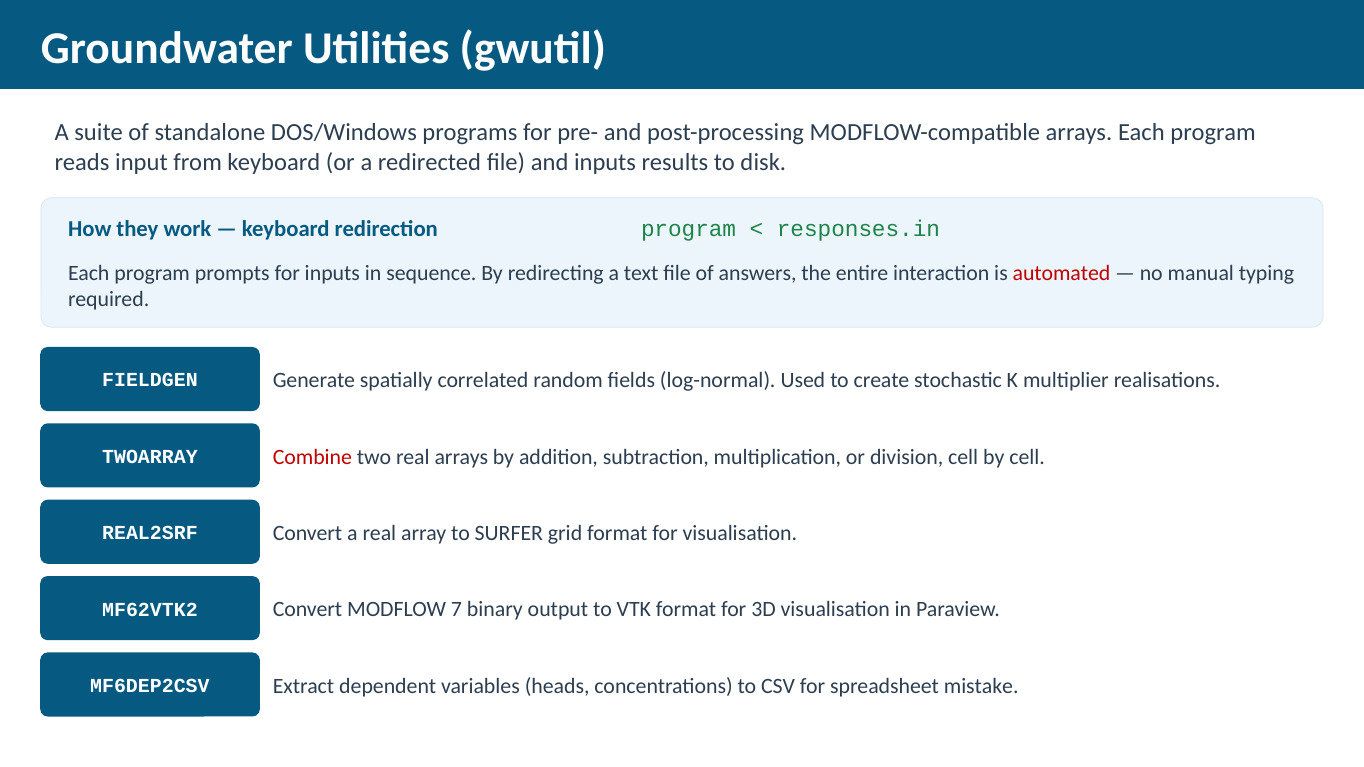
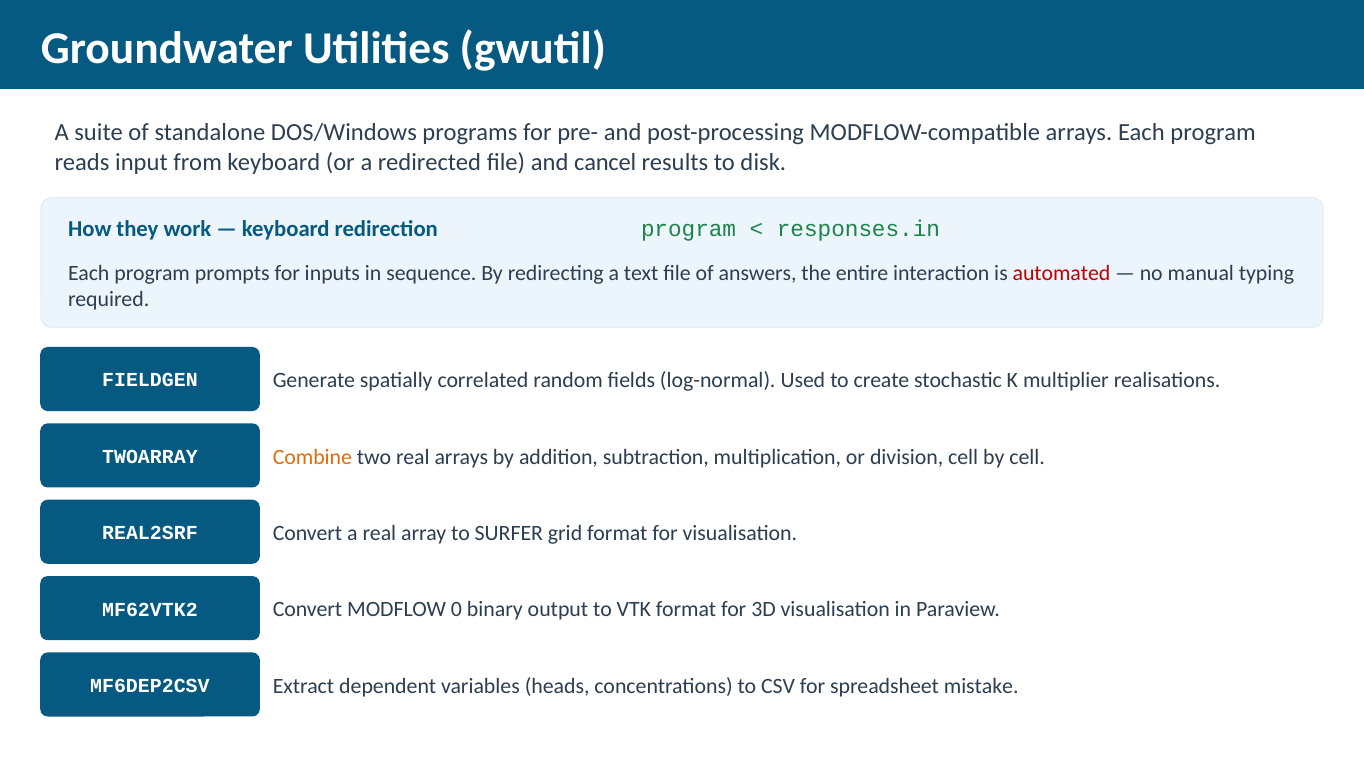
and inputs: inputs -> cancel (605, 162)
Combine colour: red -> orange (312, 457)
7: 7 -> 0 (456, 610)
